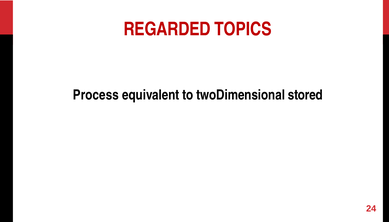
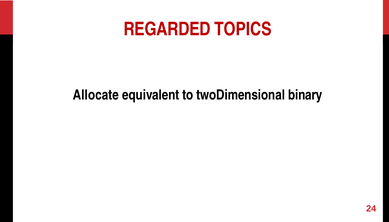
Process: Process -> Allocate (96, 95)
stored: stored -> binary (305, 95)
